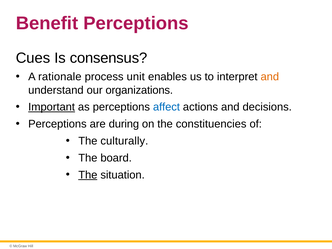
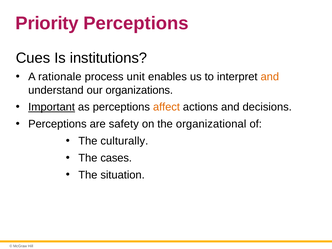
Benefit: Benefit -> Priority (47, 23)
consensus: consensus -> institutions (108, 58)
affect colour: blue -> orange (166, 107)
during: during -> safety (124, 124)
constituencies: constituencies -> organizational (211, 124)
board: board -> cases (116, 158)
The underline: present -> none (88, 175)
